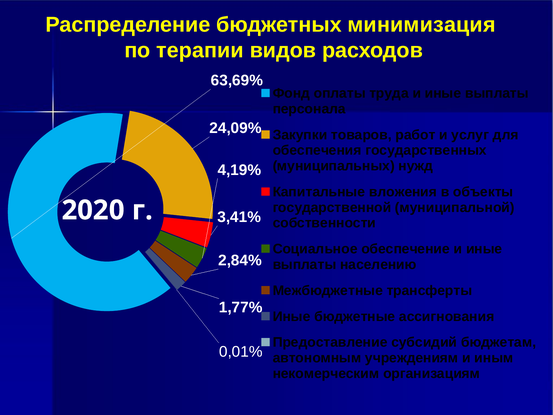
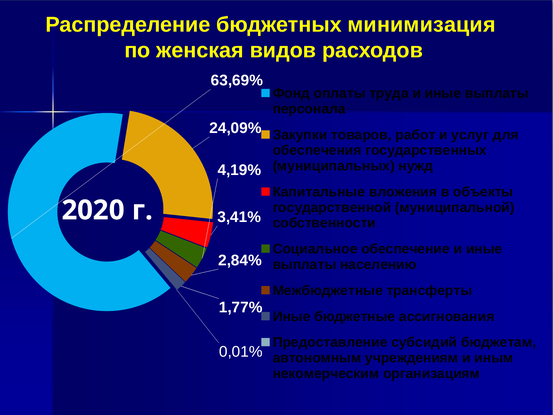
терапии: терапии -> женская (200, 50)
